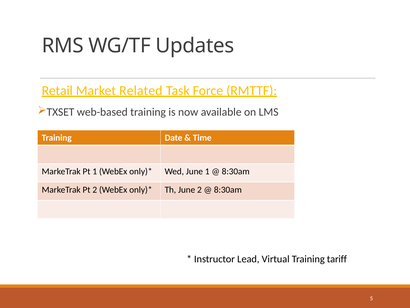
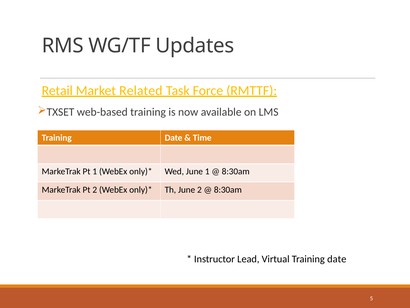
Virtual Training tariff: tariff -> date (337, 259)
